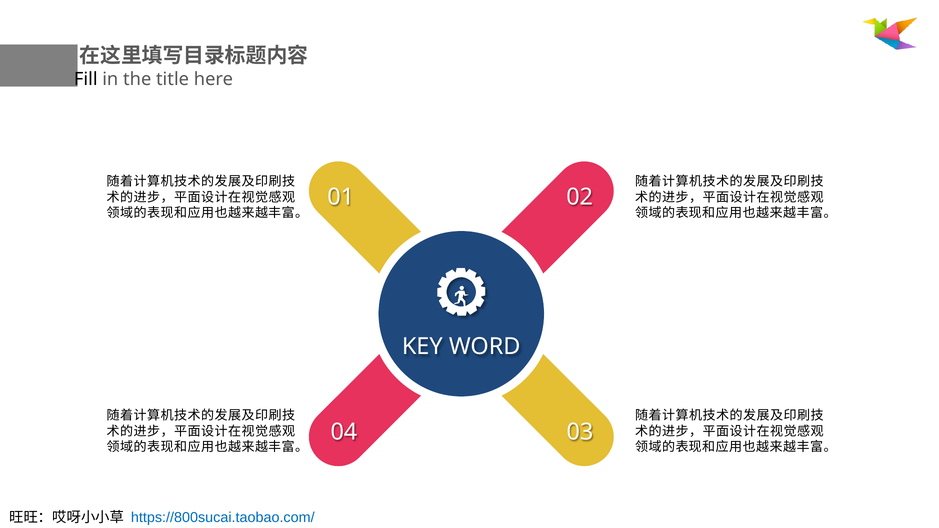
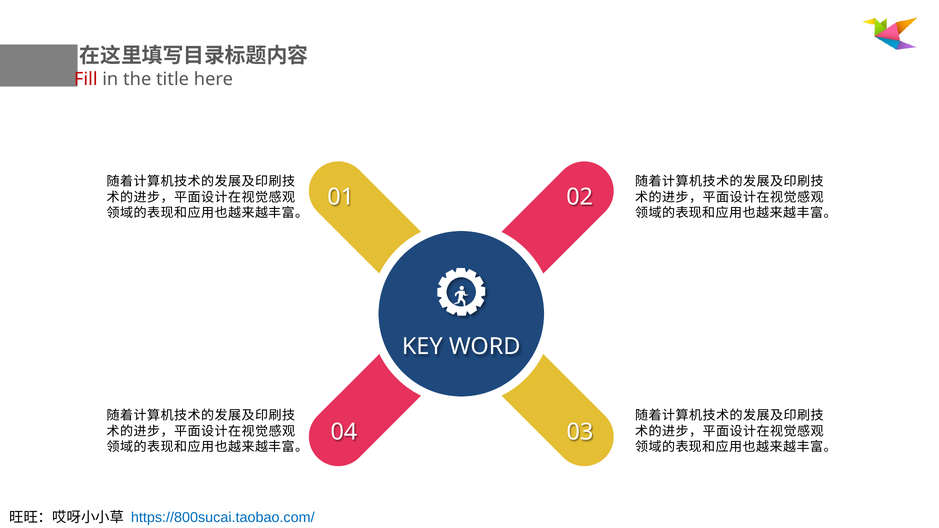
Fill colour: black -> red (86, 79)
